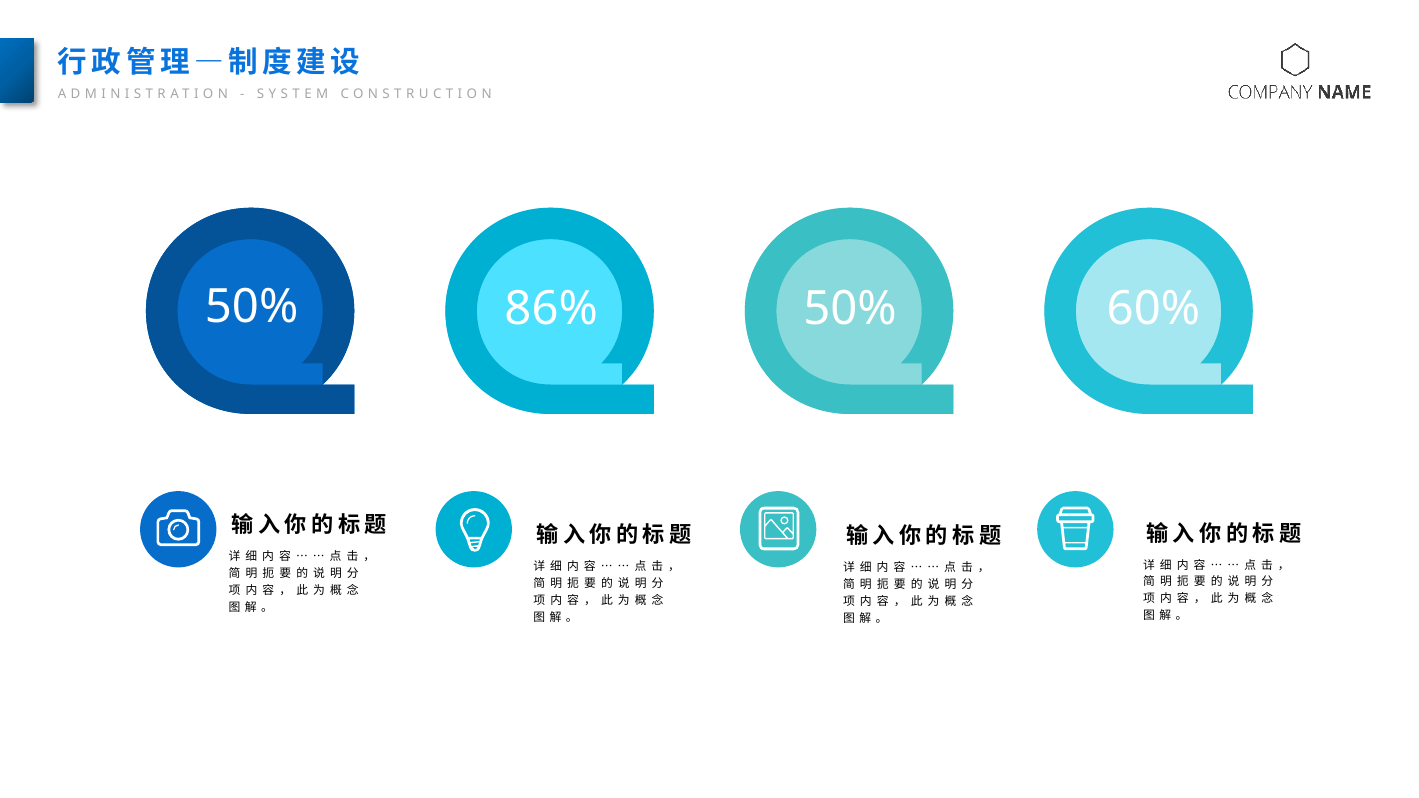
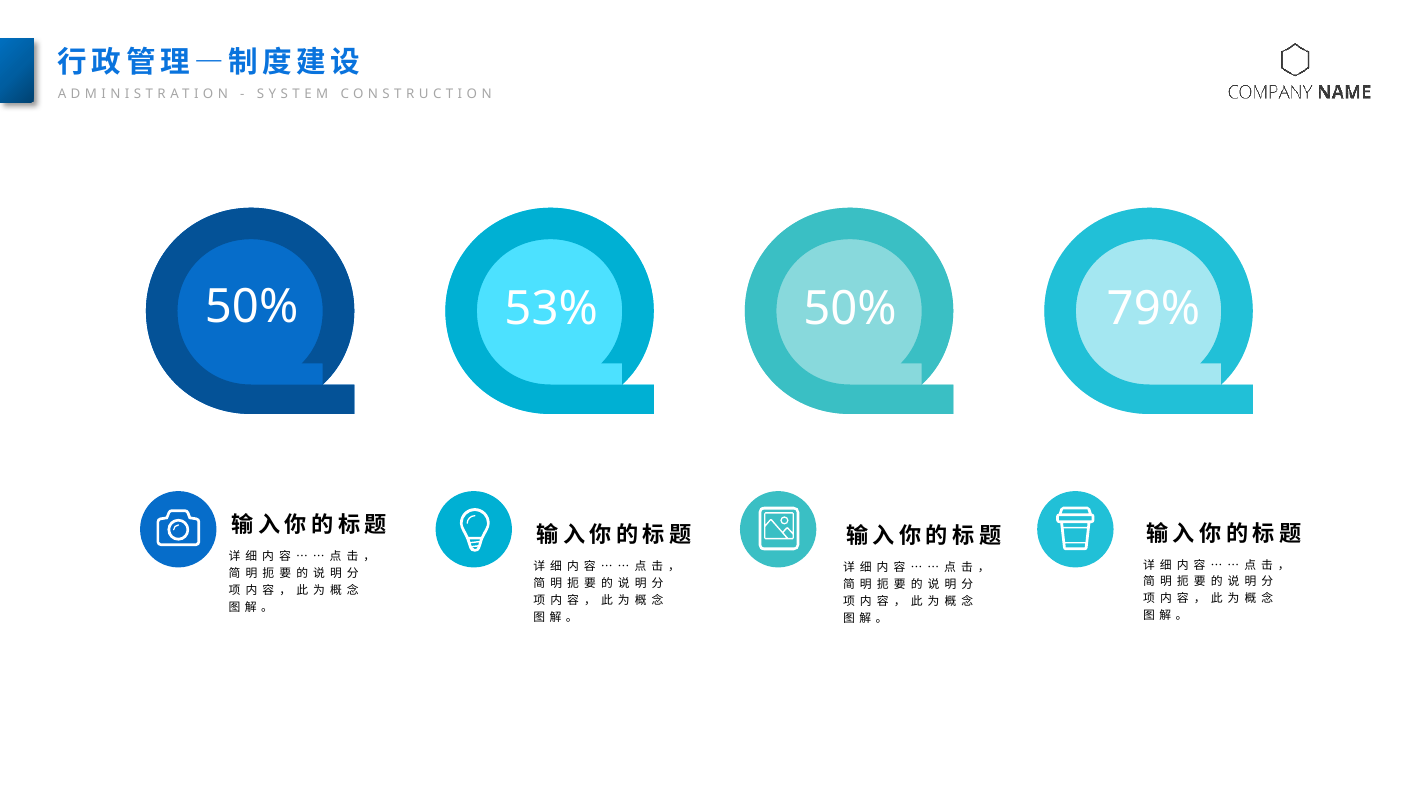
86%: 86% -> 53% (551, 309)
60%: 60% -> 79% (1153, 309)
